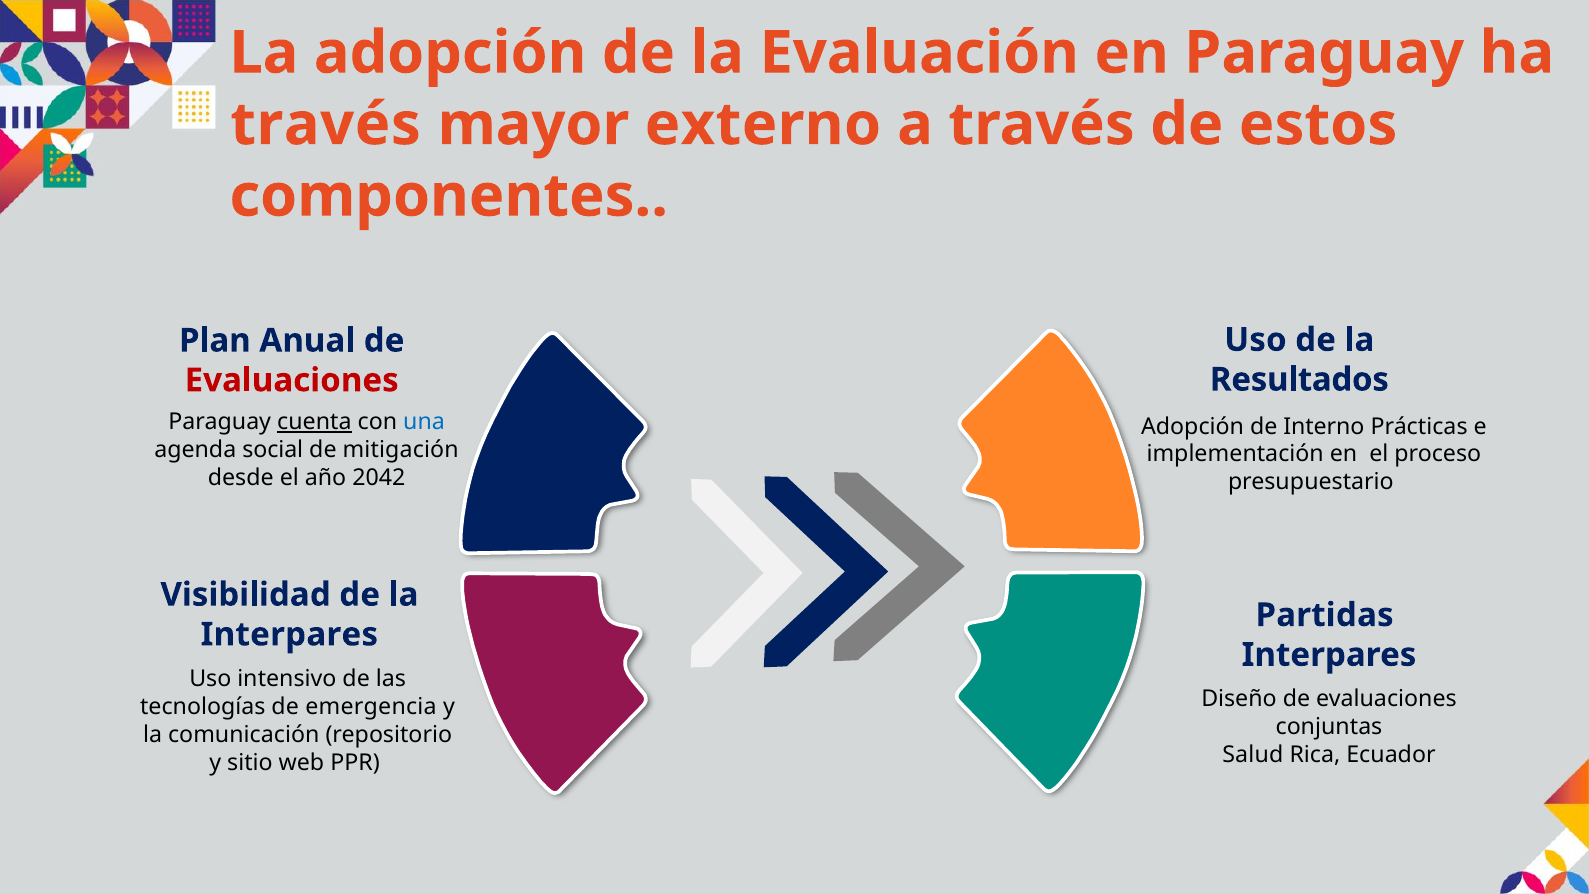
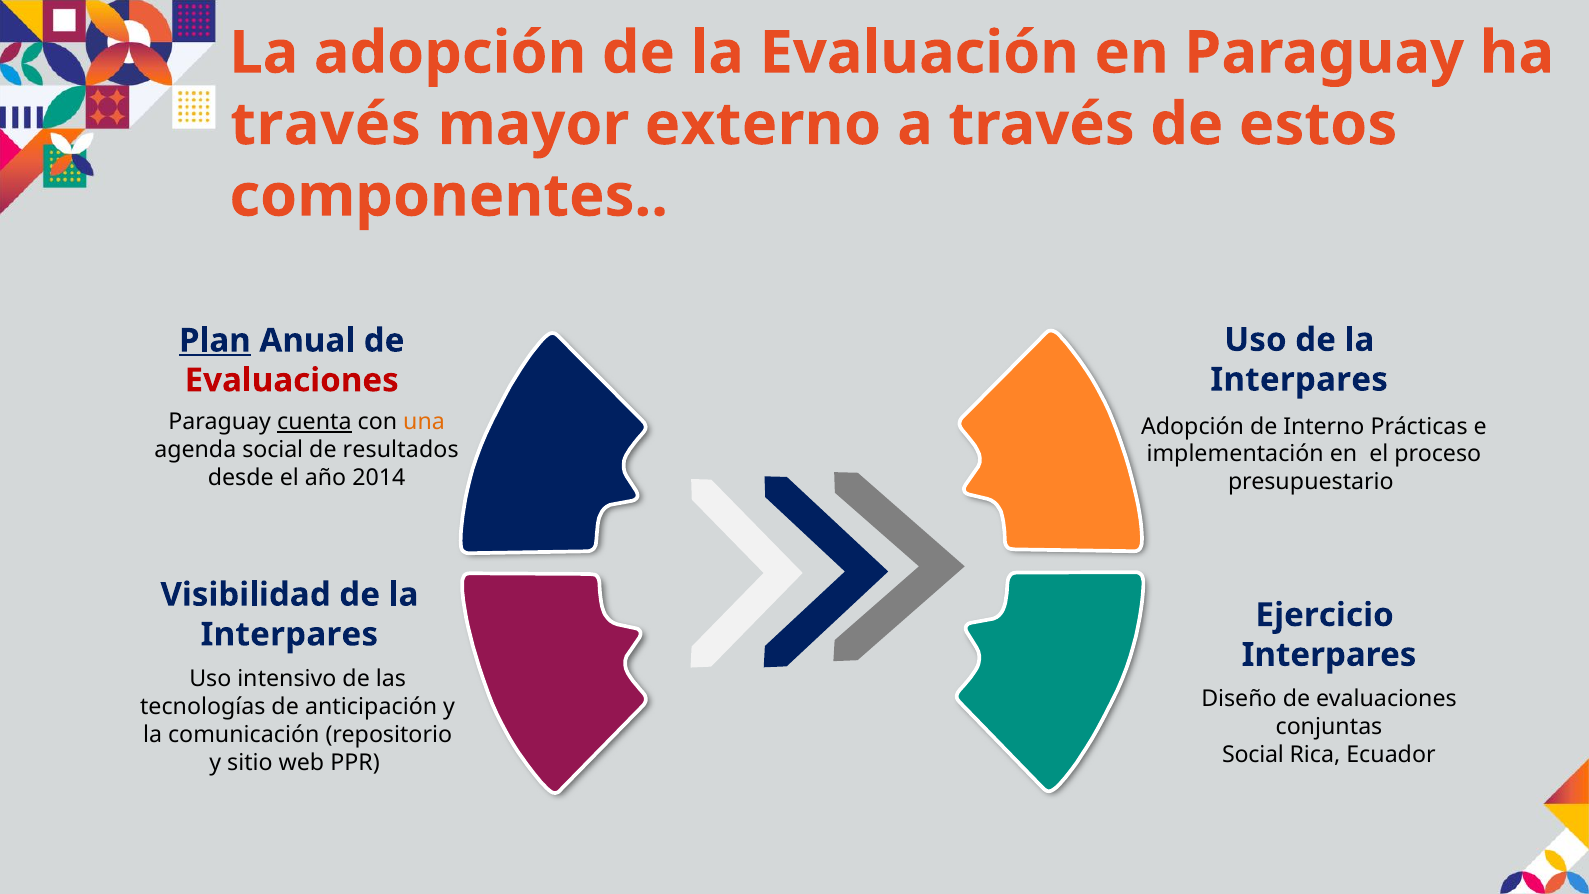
Plan underline: none -> present (215, 341)
Resultados: Resultados -> Interpares (1299, 380)
una colour: blue -> orange (424, 422)
mitigación: mitigación -> resultados (401, 450)
2042: 2042 -> 2014 (379, 478)
Partidas: Partidas -> Ejercicio (1325, 615)
emergencia: emergencia -> anticipación (371, 707)
Salud: Salud -> Social (1253, 754)
